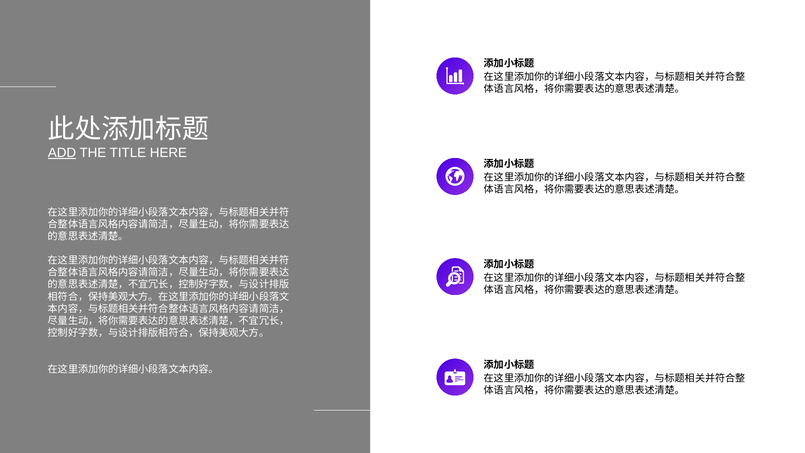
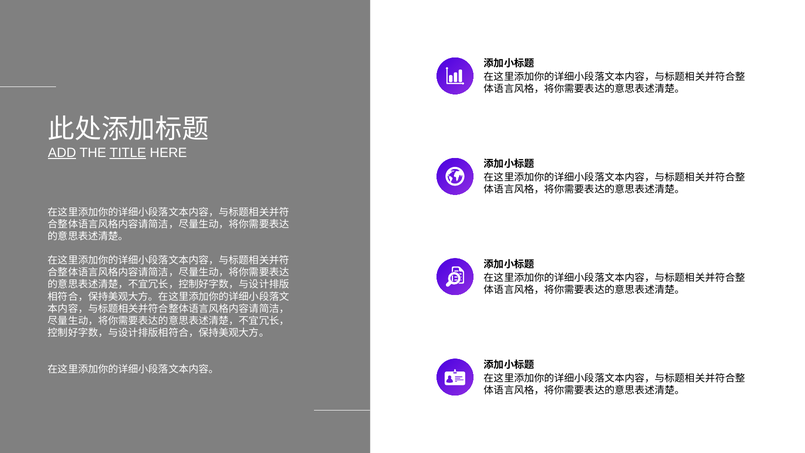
TITLE underline: none -> present (128, 153)
